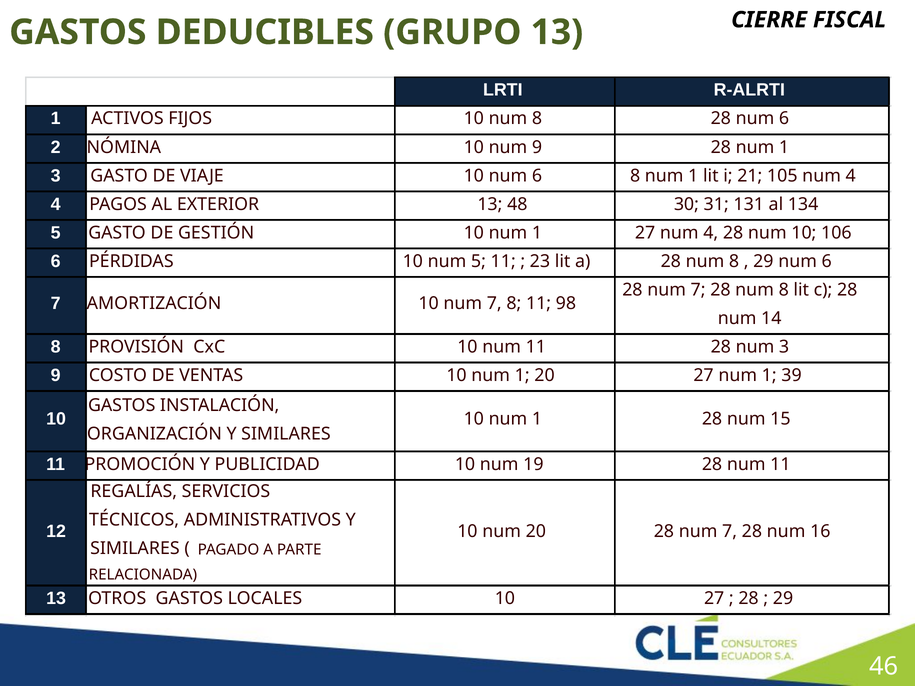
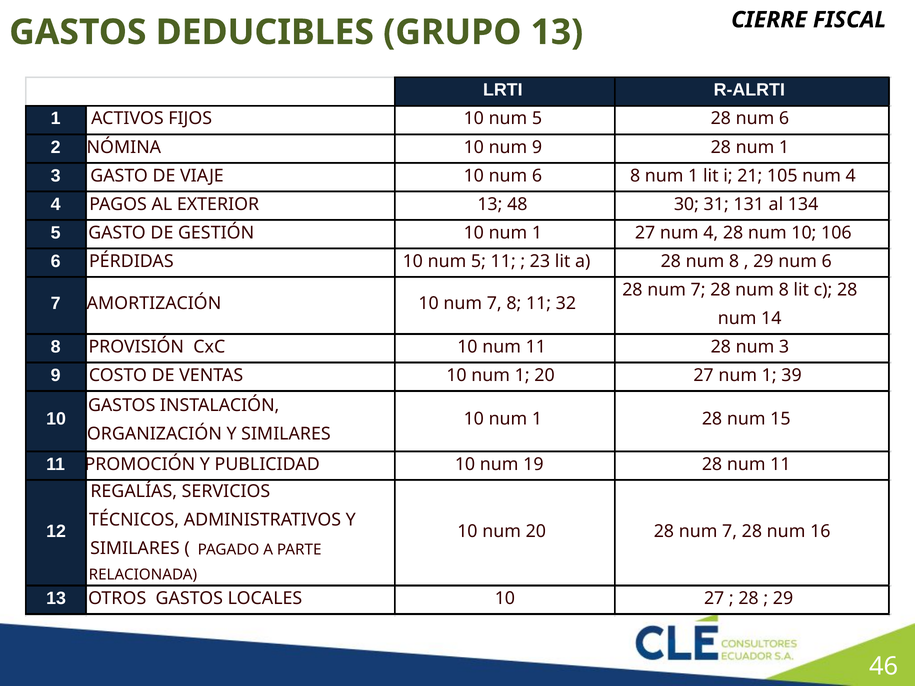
FIJOS 10 num 8: 8 -> 5 (537, 119)
98: 98 -> 32 (566, 303)
